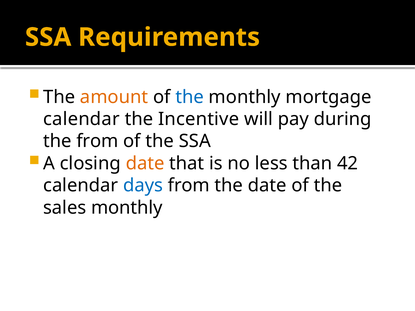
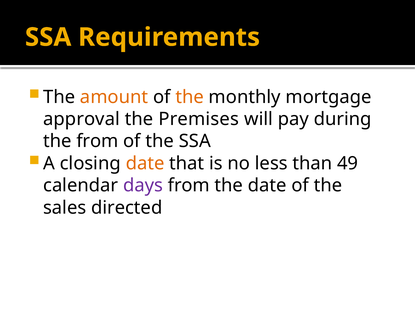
the colour: blue -> orange (190, 97)
calendar: calendar -> approval (82, 119)
Incentive: Incentive -> Premises (199, 119)
42: 42 -> 49 (348, 163)
days colour: blue -> purple (143, 186)
sales monthly: monthly -> directed (127, 208)
